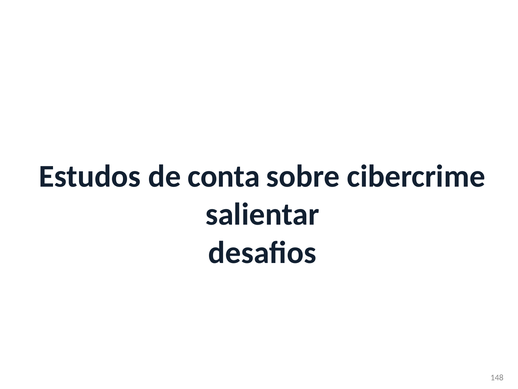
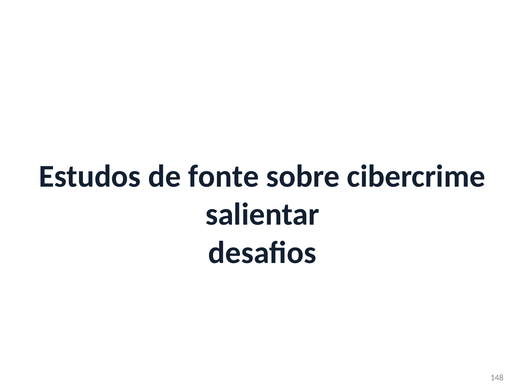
conta: conta -> fonte (224, 176)
